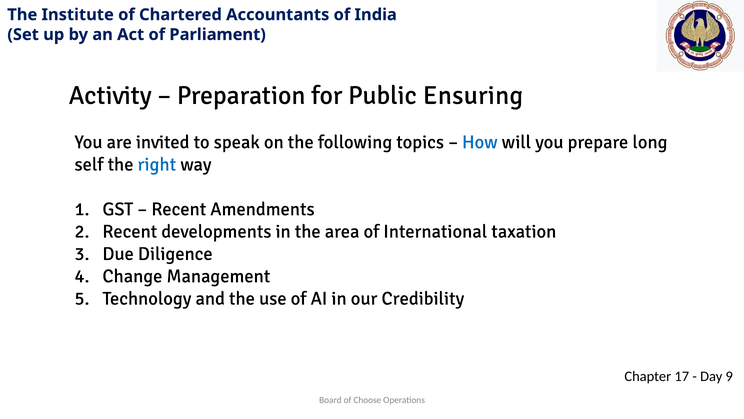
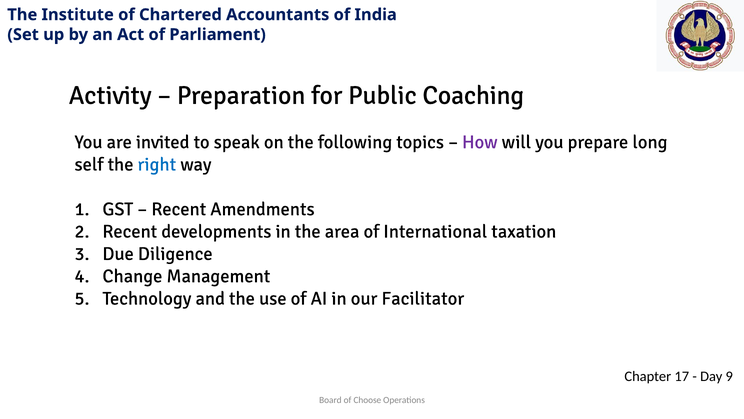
Ensuring: Ensuring -> Coaching (473, 95)
How colour: blue -> purple (480, 142)
Credibility: Credibility -> Facilitator (423, 298)
